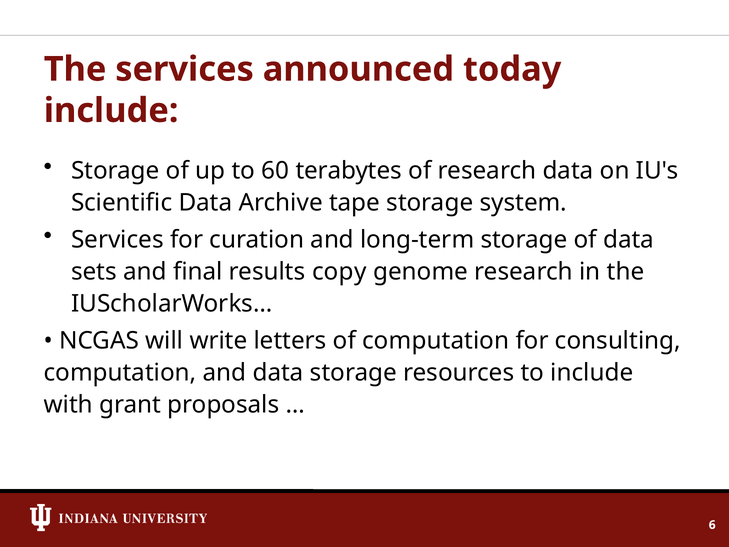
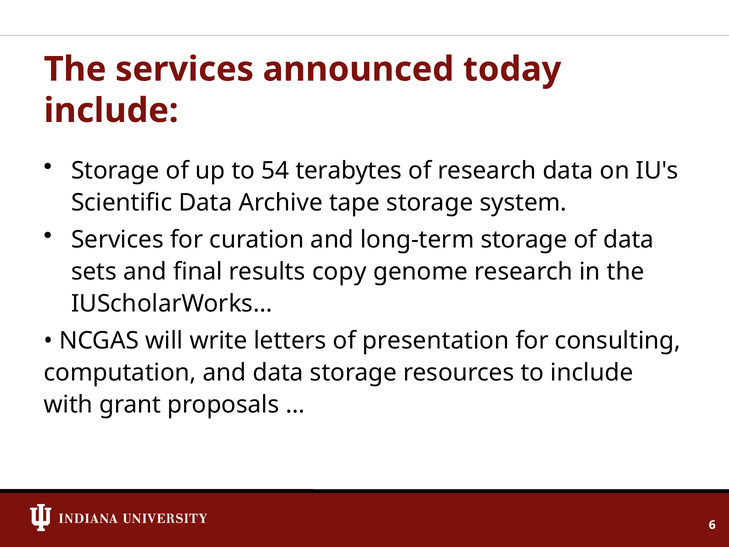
60: 60 -> 54 (275, 171)
of computation: computation -> presentation (436, 341)
